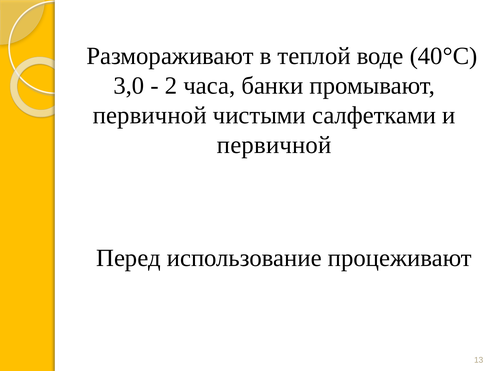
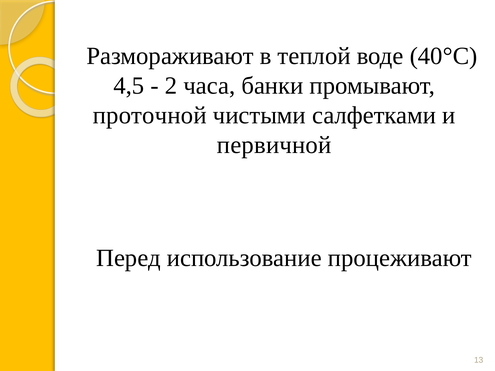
3,0: 3,0 -> 4,5 (129, 86)
первичной: первичной -> проточной (150, 116)
